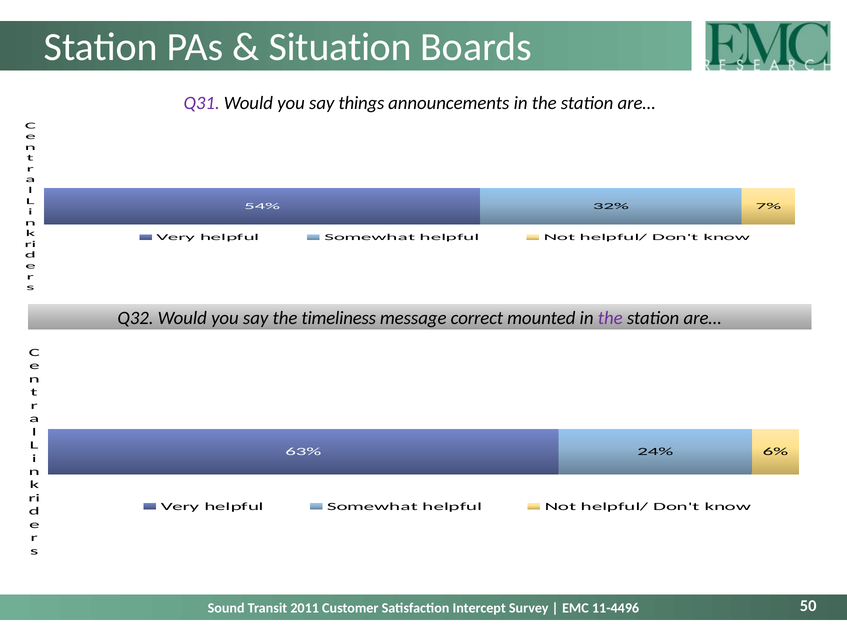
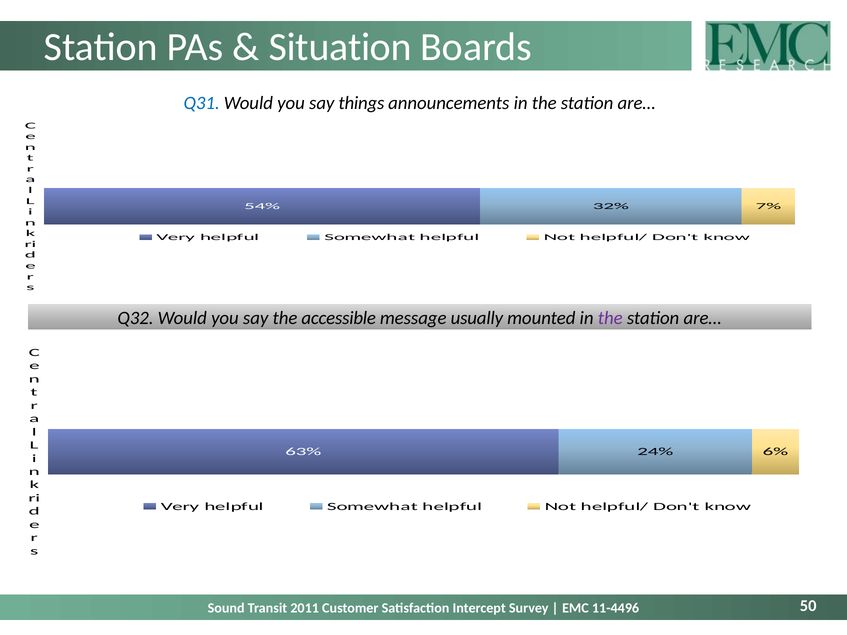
Q31 colour: purple -> blue (202, 103)
timeliness: timeliness -> accessible (339, 318)
correct: correct -> usually (477, 318)
